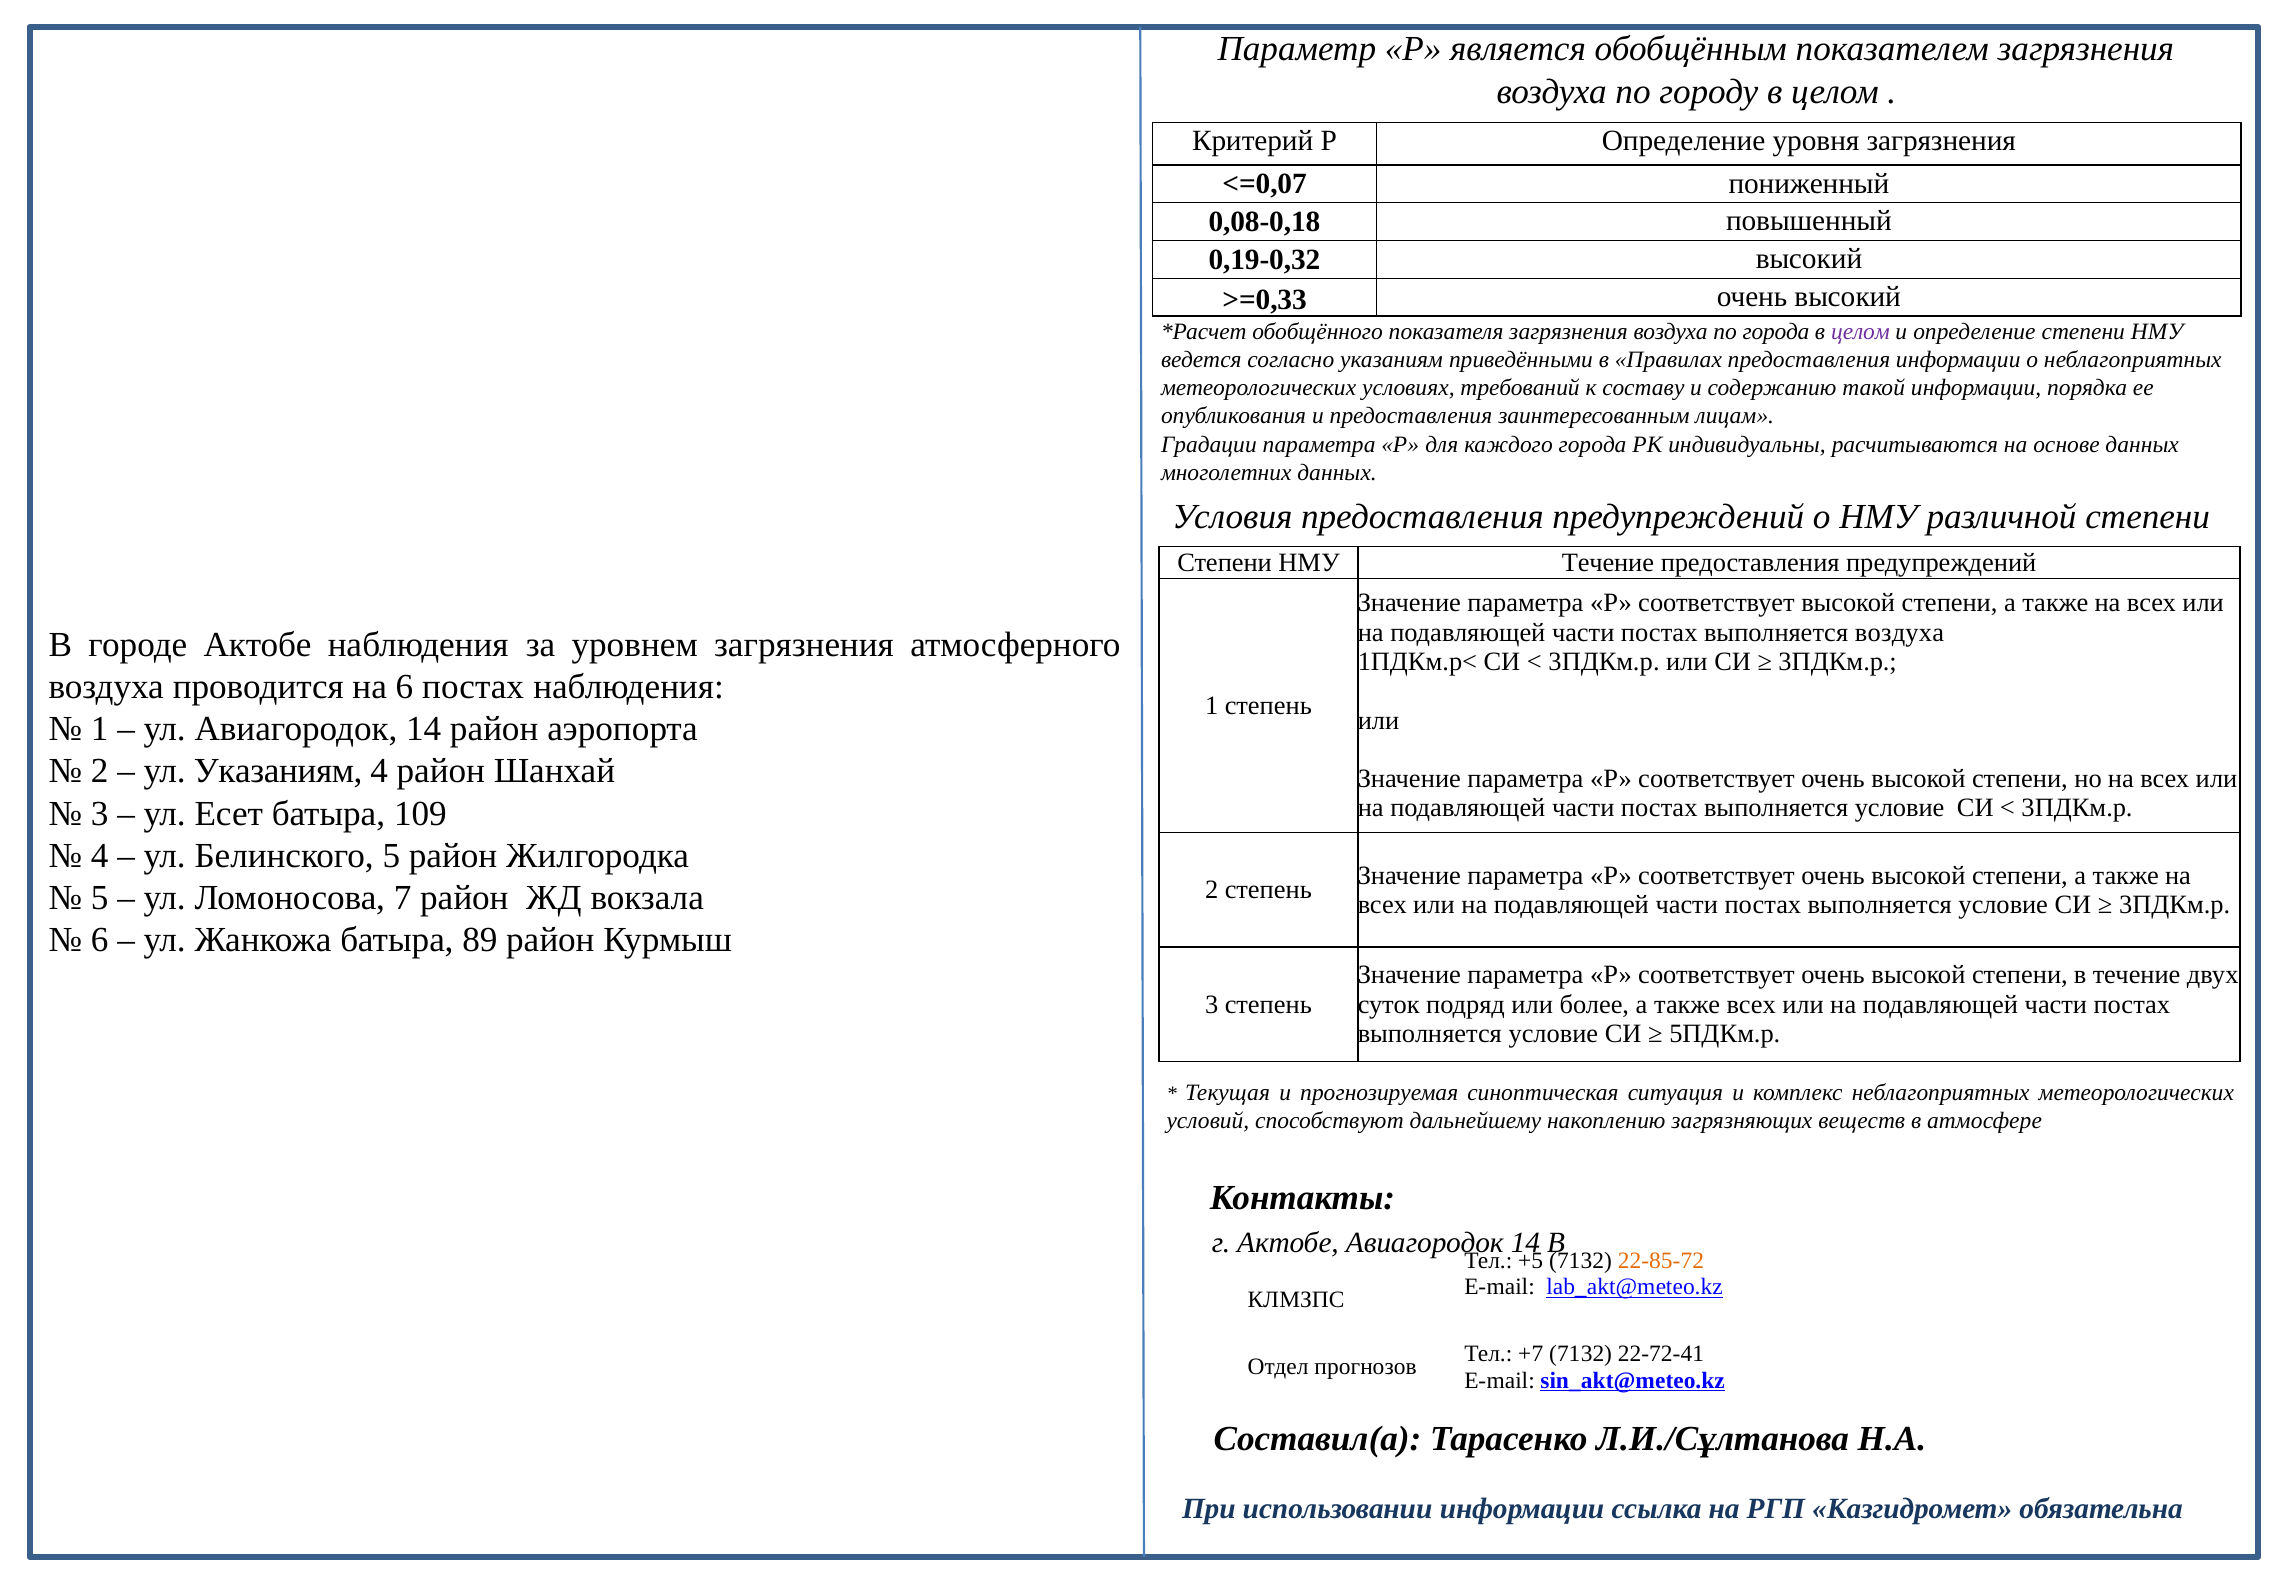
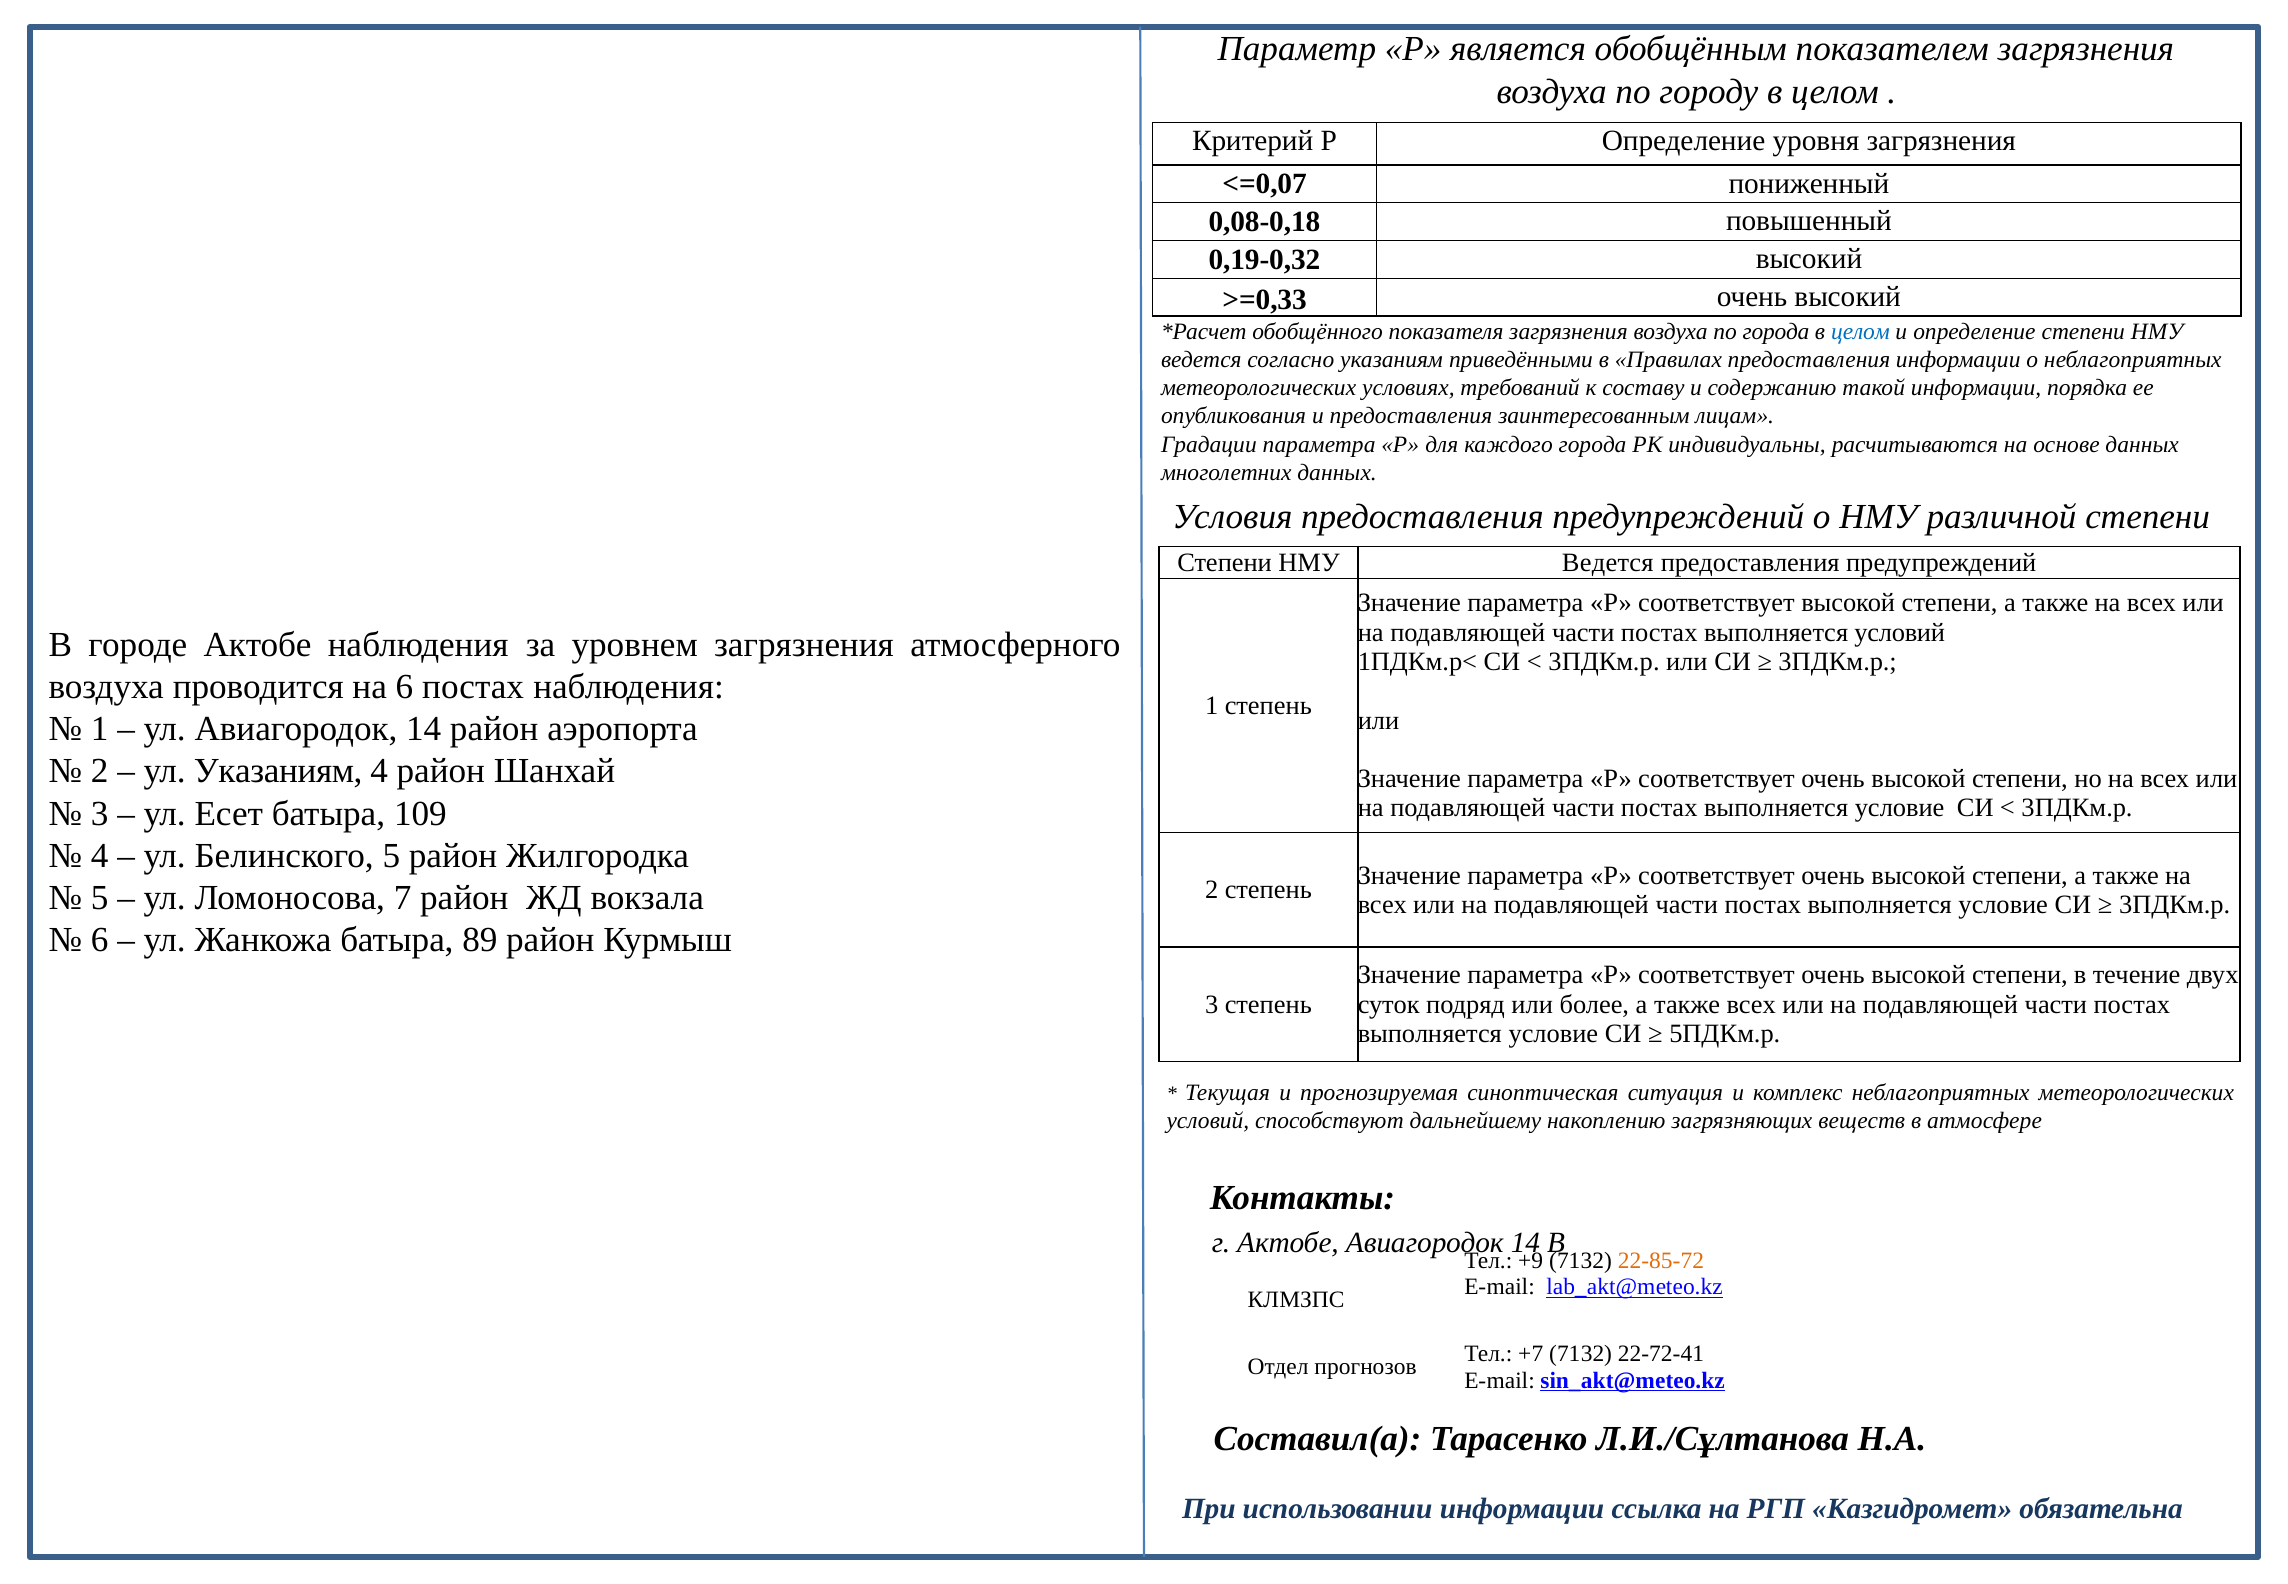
целом colour: purple -> blue (1860, 332)
Течение: Течение -> Ведется (1608, 563)
выполняется воздуха: воздуха -> условий (1900, 633)
+5: +5 -> +9 (1531, 1261)
